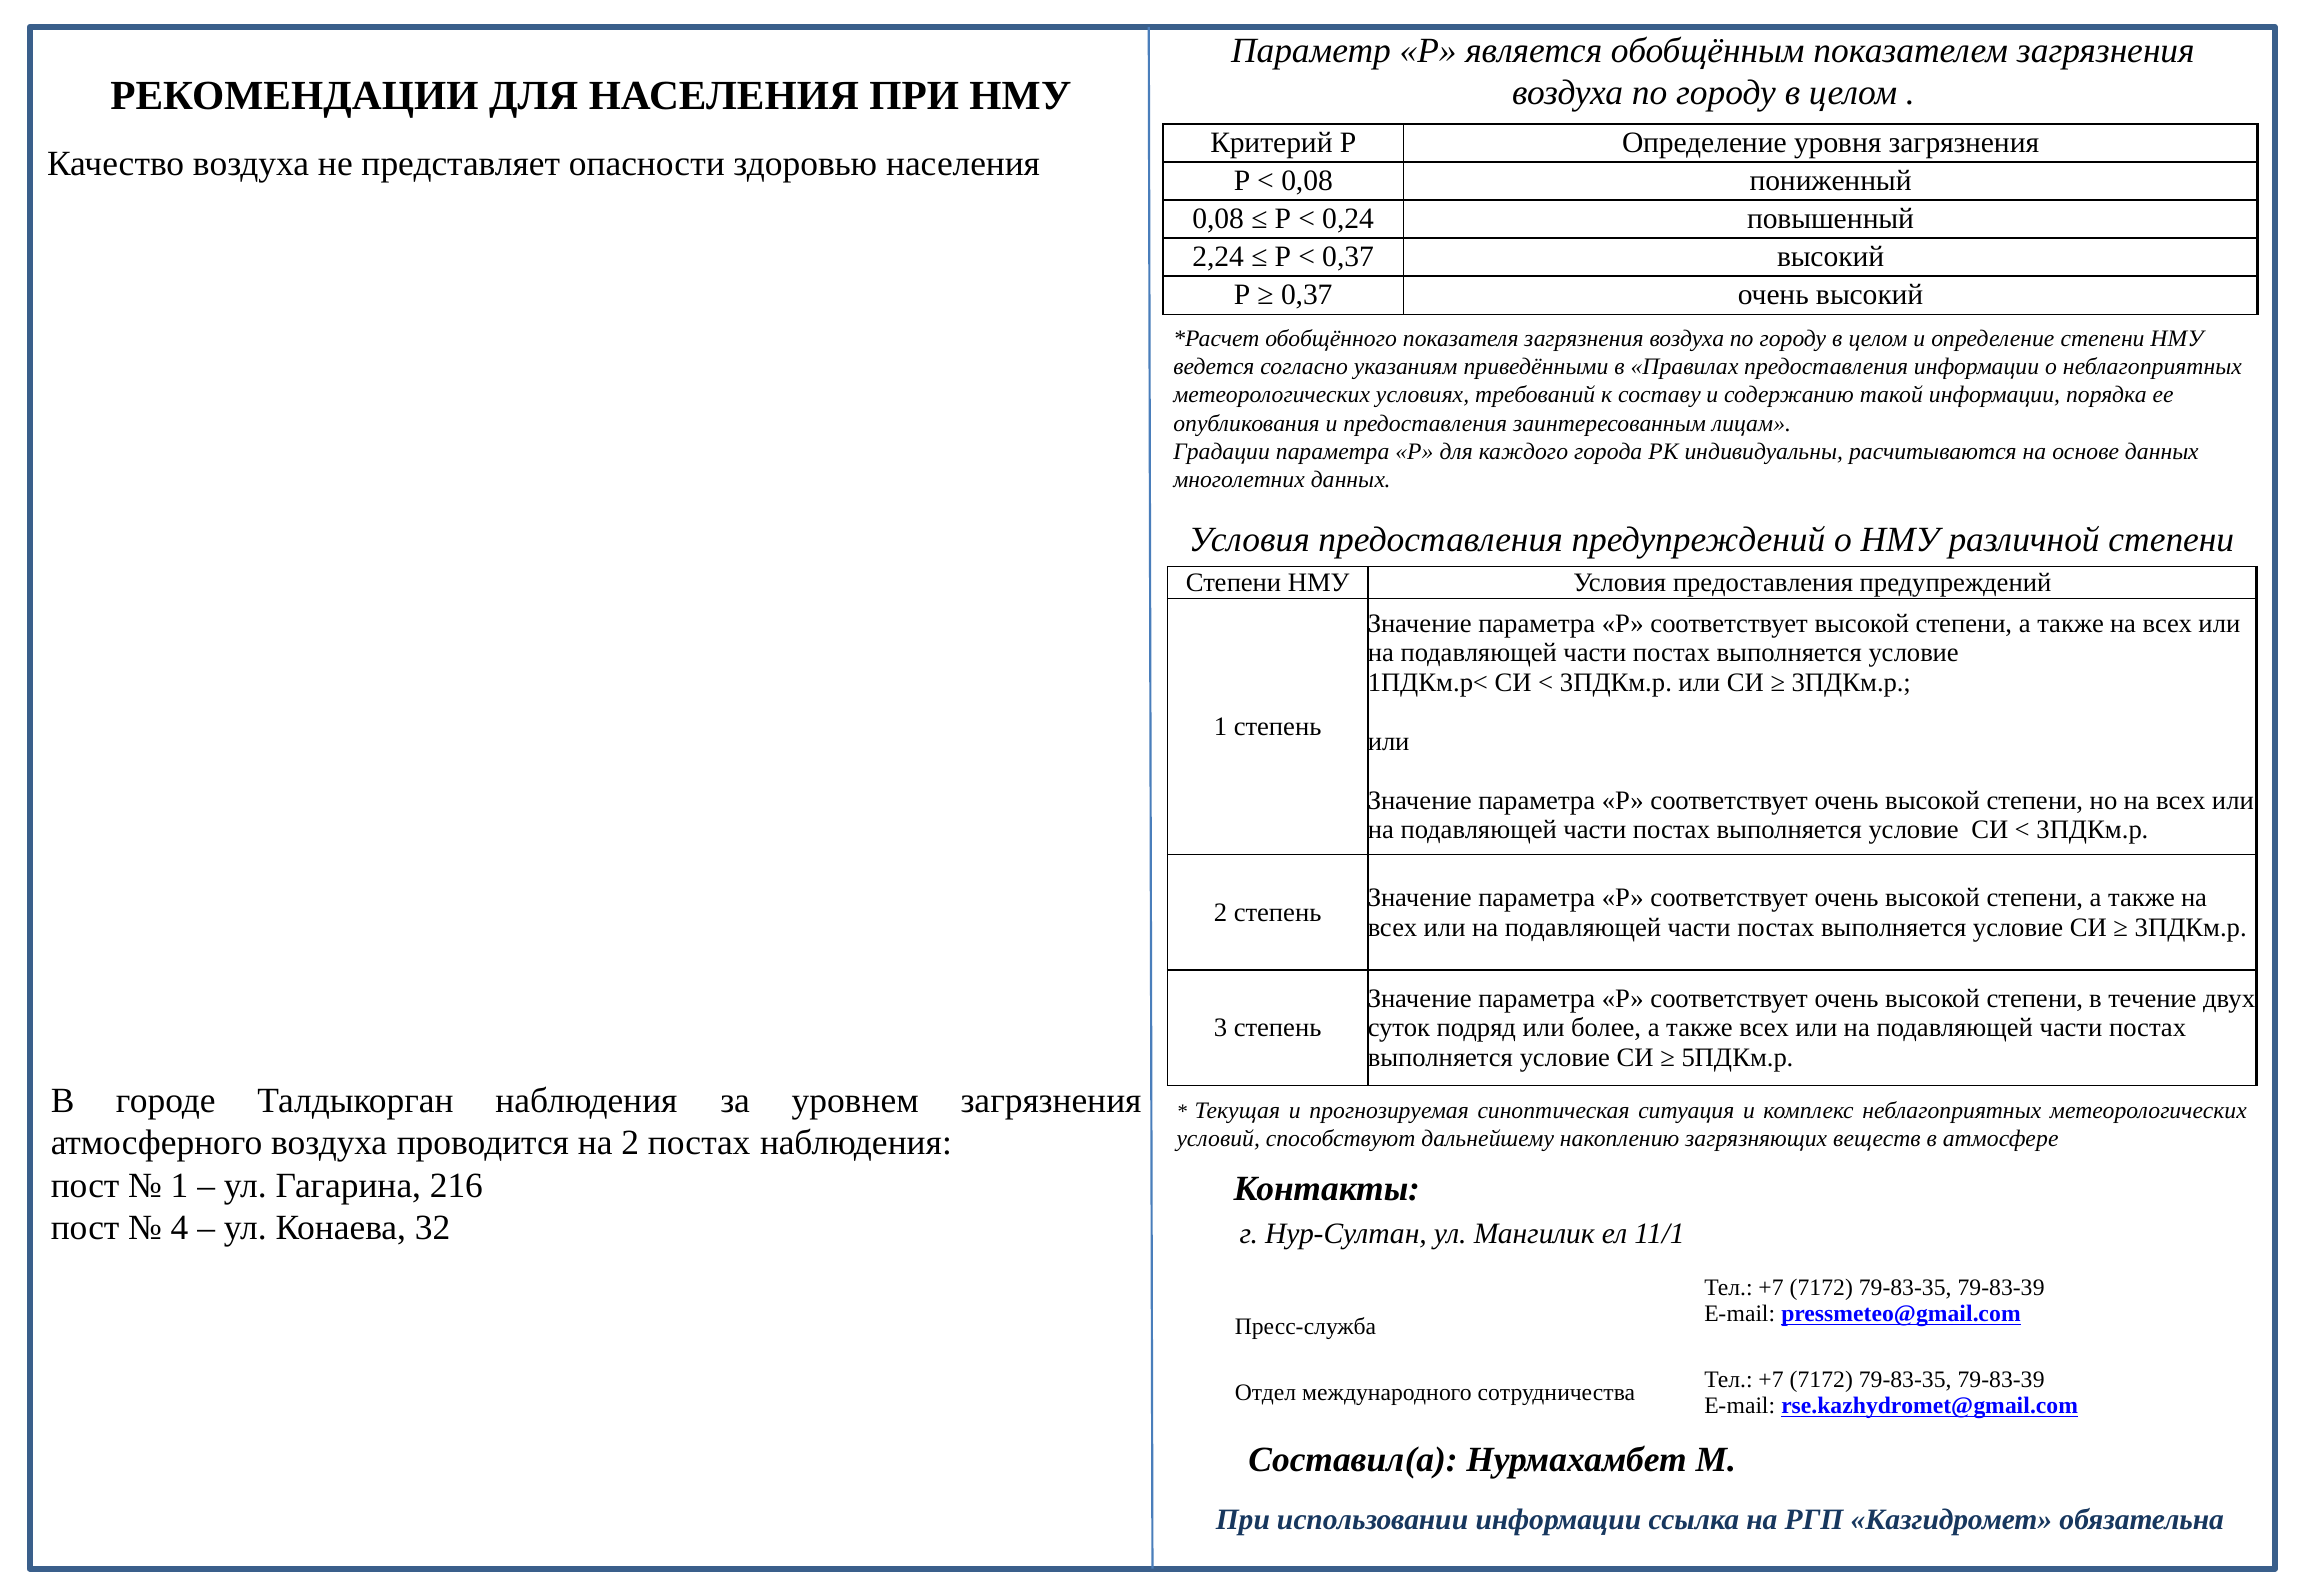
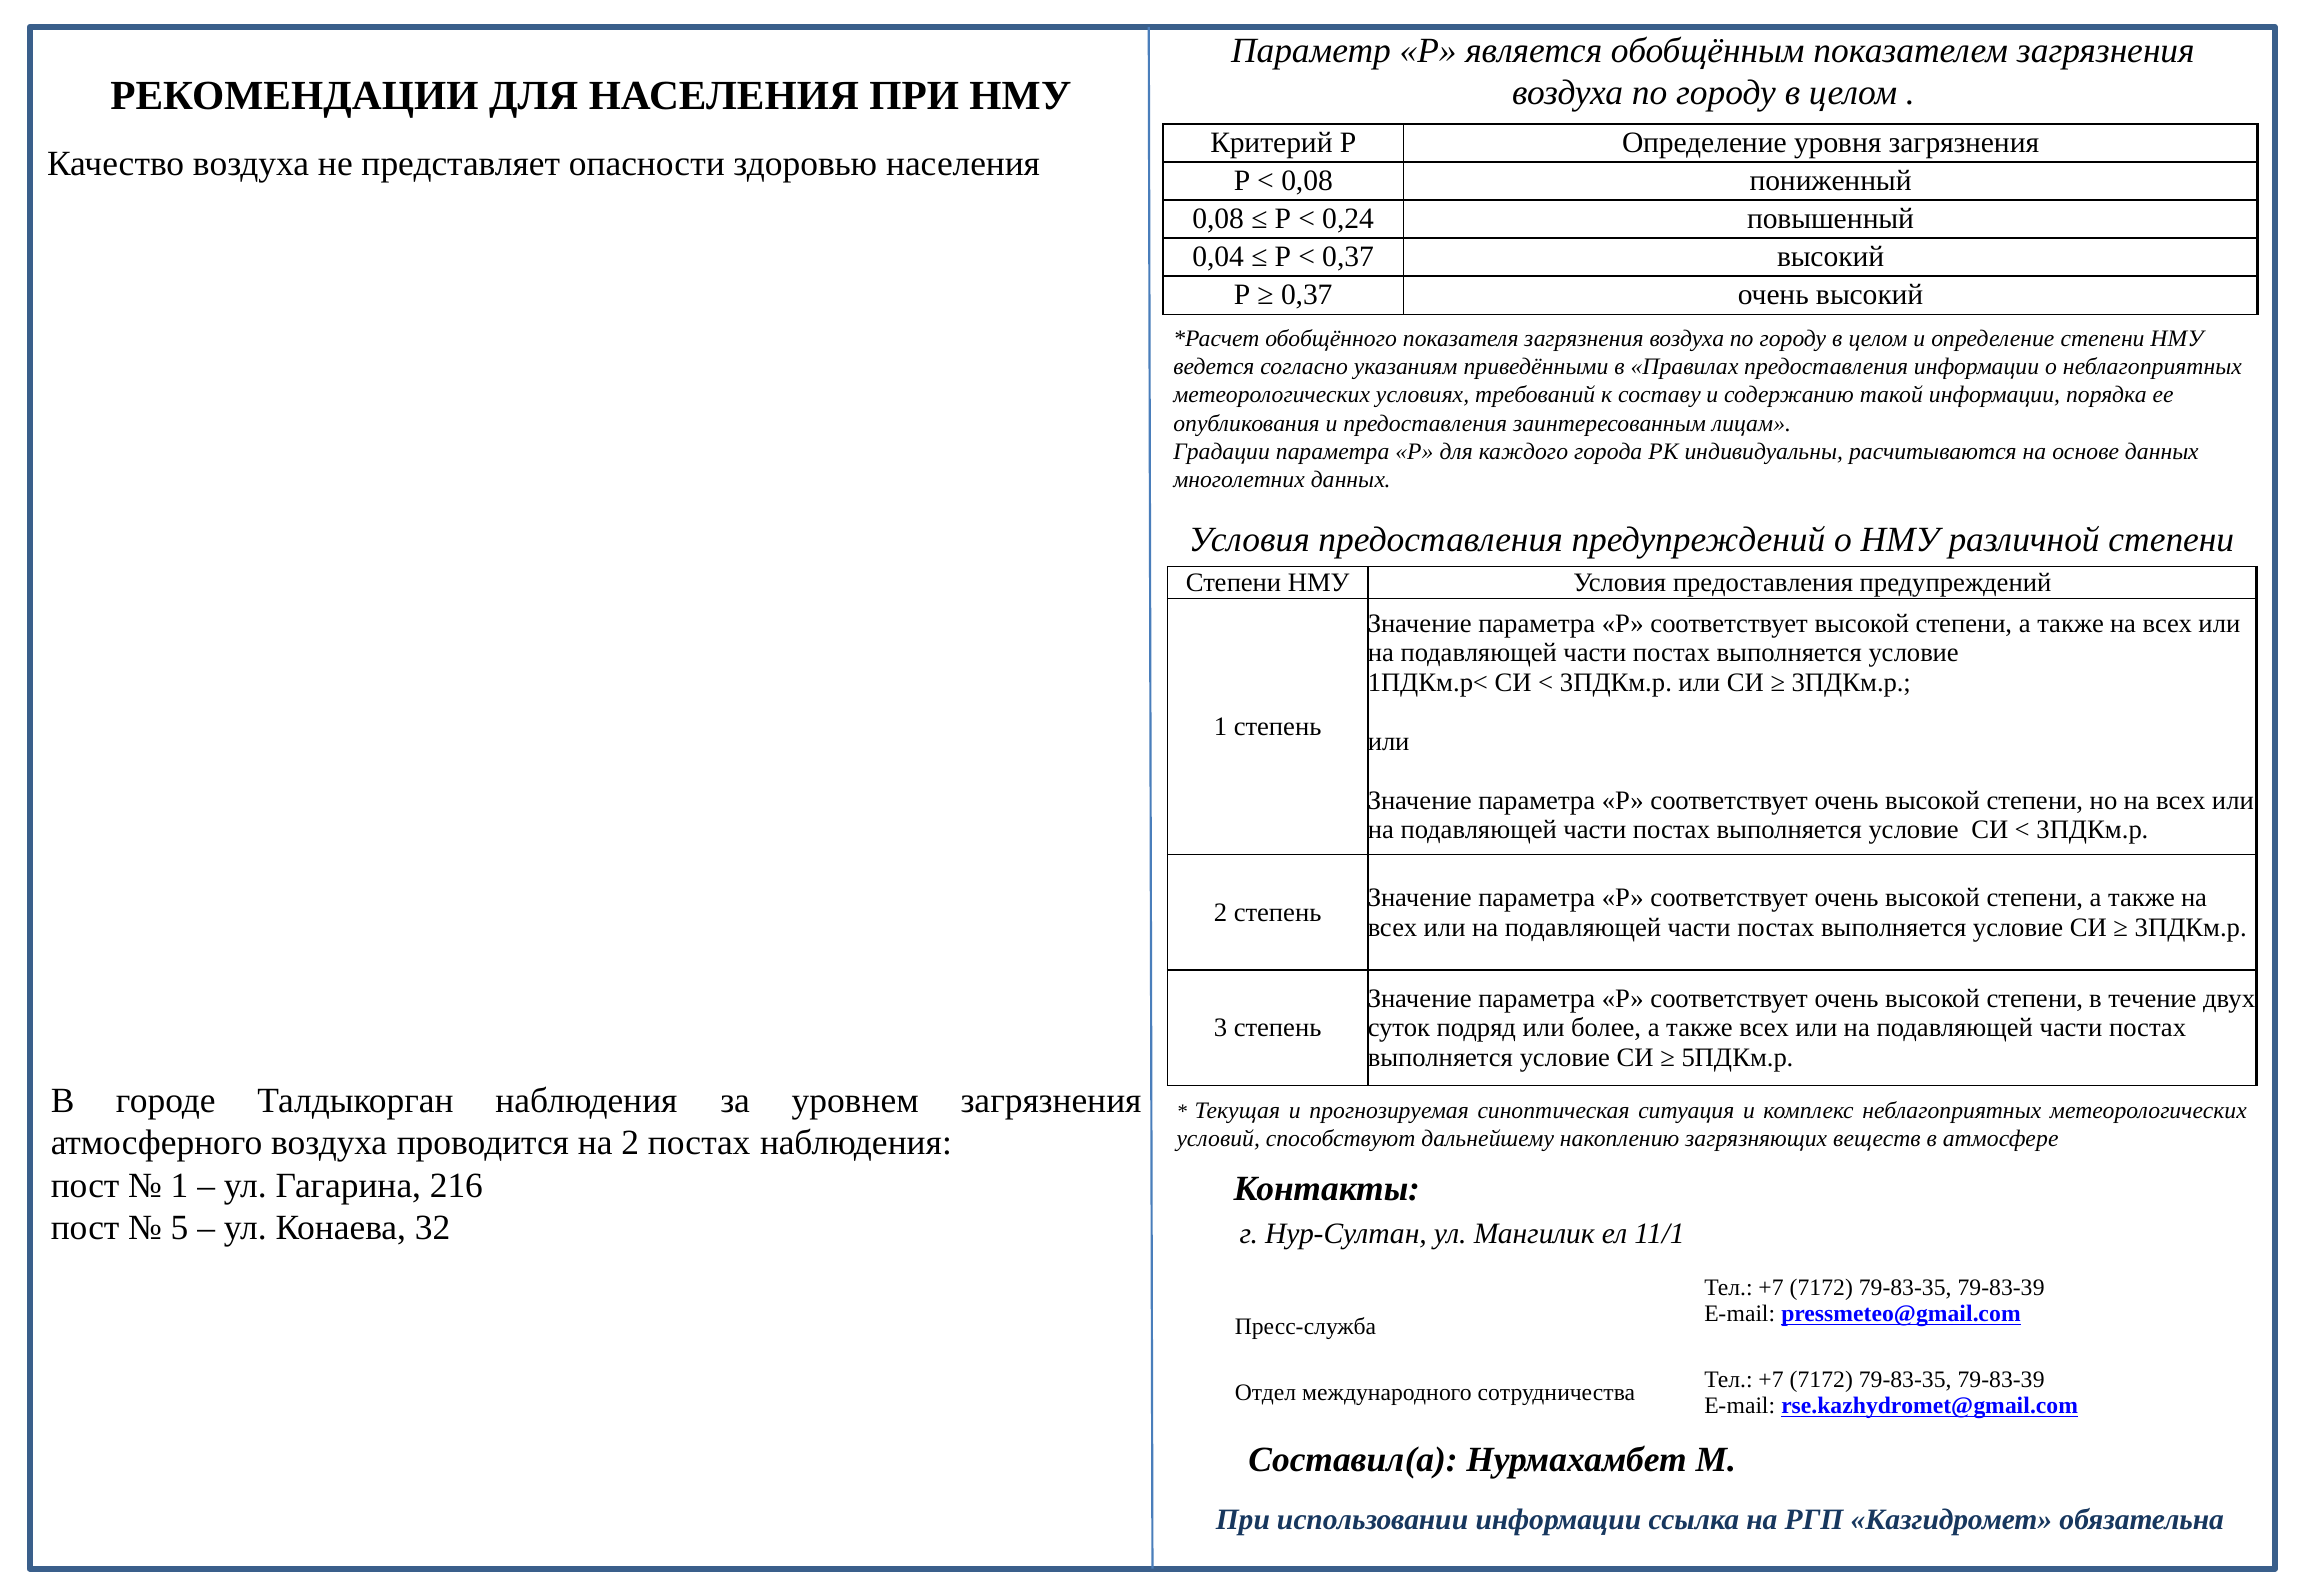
2,24: 2,24 -> 0,04 (1218, 257)
4: 4 -> 5 (180, 1228)
